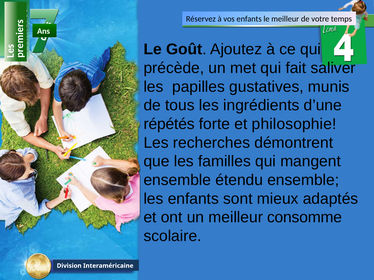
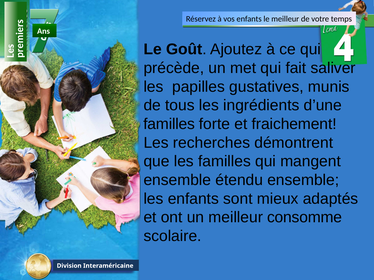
répétés: répétés -> familles (169, 124)
philosophie: philosophie -> fraichement (294, 124)
